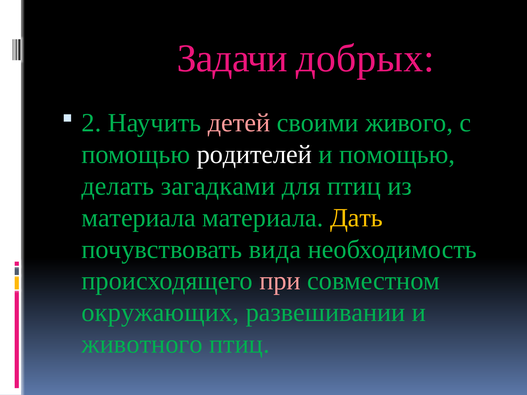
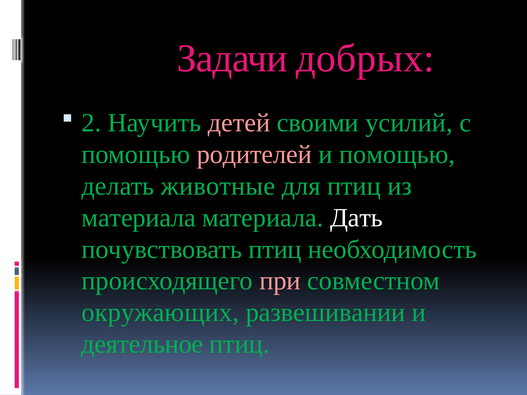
живого: живого -> усилий (409, 123)
родителей colour: white -> pink (254, 155)
загадками: загадками -> животные (218, 186)
Дать colour: yellow -> white (356, 218)
почувствовать вида: вида -> птиц (275, 250)
животного: животного -> деятельное (142, 344)
